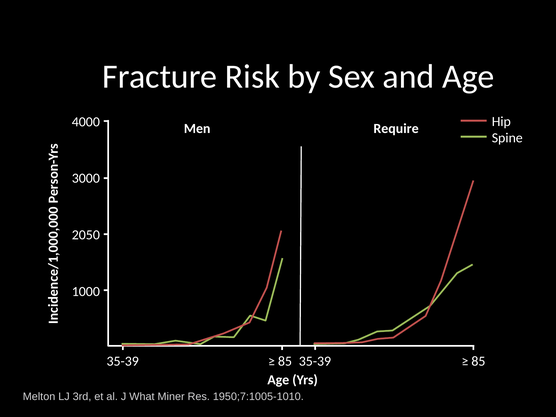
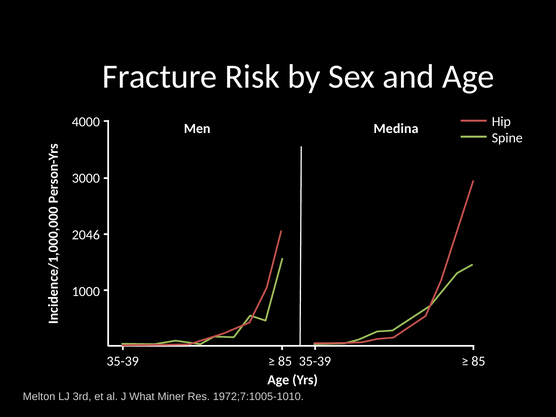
Require: Require -> Medina (396, 128)
2050: 2050 -> 2046 (86, 235)
1950;7:1005-1010: 1950;7:1005-1010 -> 1972;7:1005-1010 (258, 397)
